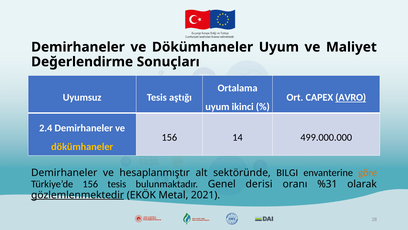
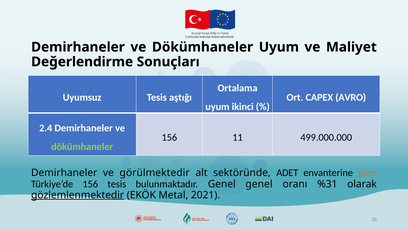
AVRO underline: present -> none (351, 97)
14: 14 -> 11 (238, 137)
dökümhaneler colour: yellow -> light green (82, 147)
hesaplanmıştır: hesaplanmıştır -> görülmektedir (155, 173)
BILGI: BILGI -> ADET (287, 173)
Genel derisi: derisi -> genel (259, 184)
